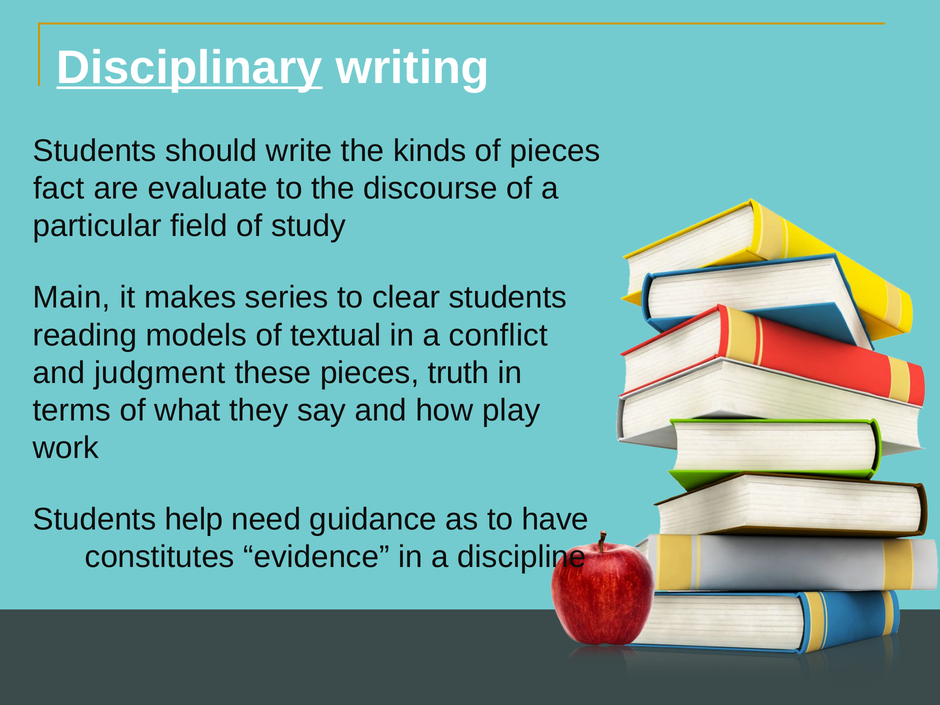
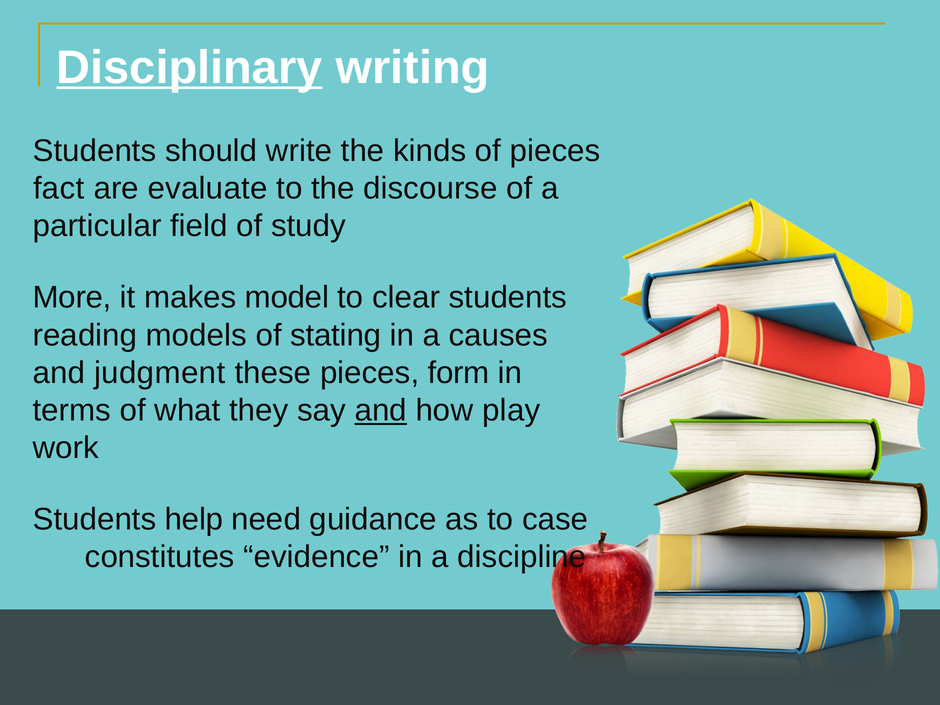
Main: Main -> More (72, 298)
series: series -> model (287, 298)
textual: textual -> stating (336, 335)
conflict: conflict -> causes (498, 335)
truth: truth -> form (459, 373)
and underline: none -> present (381, 410)
have: have -> case (555, 519)
